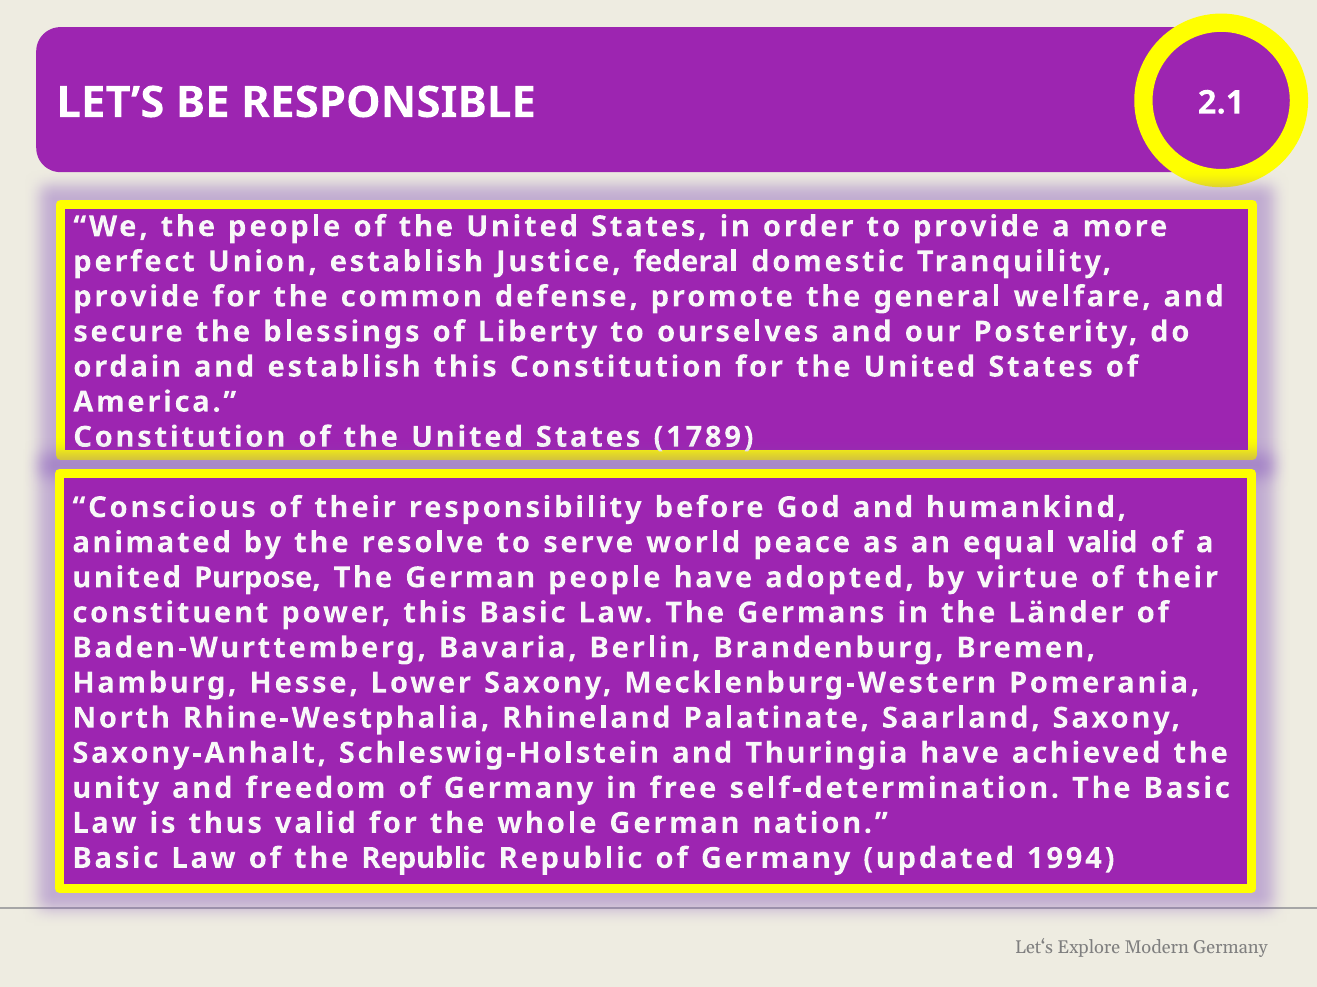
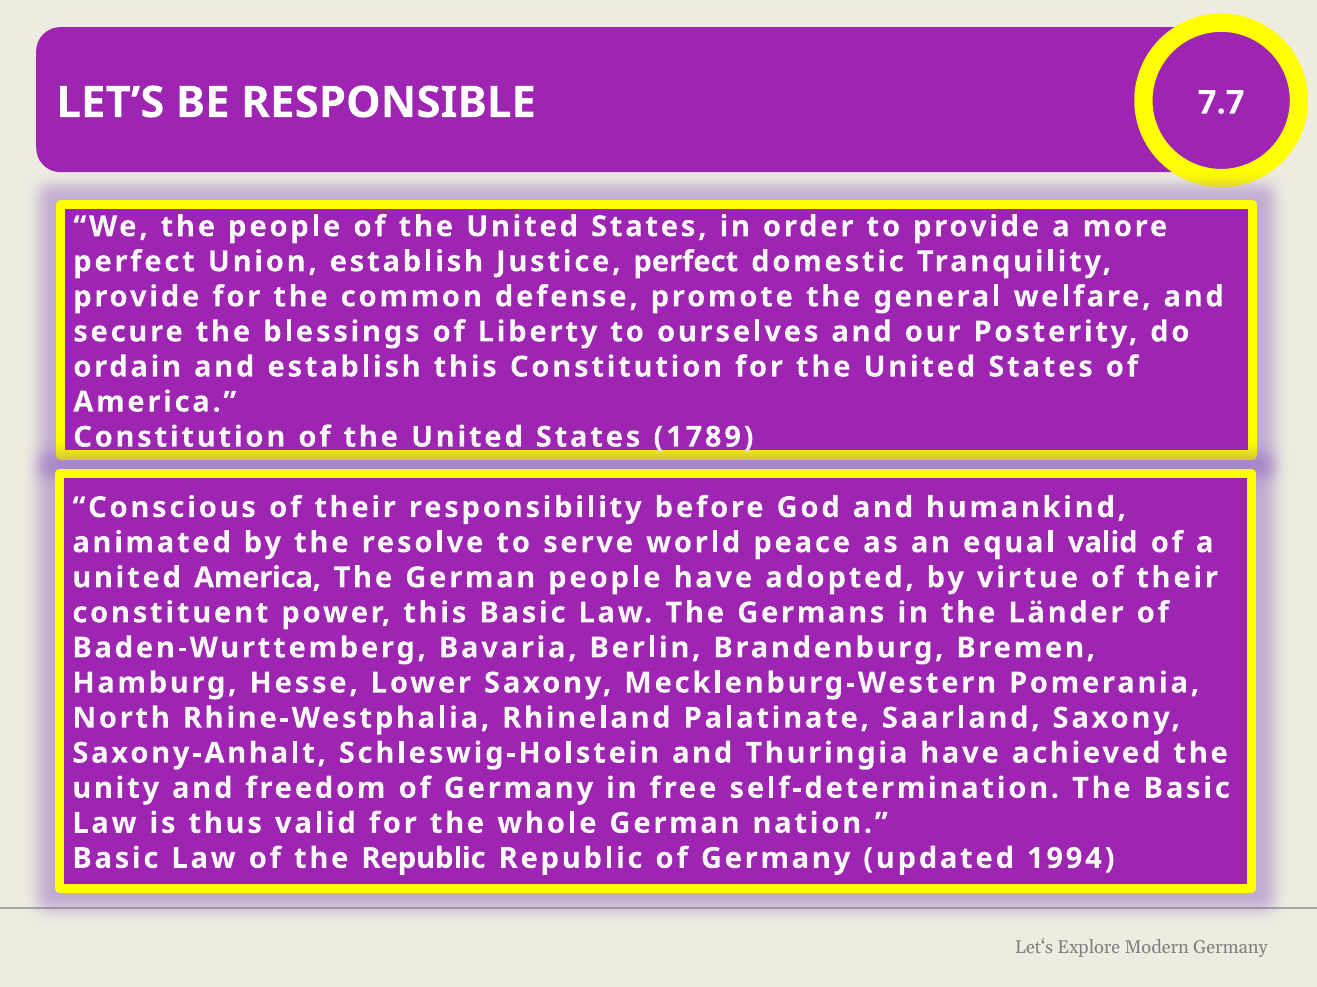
2.1: 2.1 -> 7.7 (1221, 103)
Justice federal: federal -> perfect (686, 262)
united Purpose: Purpose -> America (257, 578)
